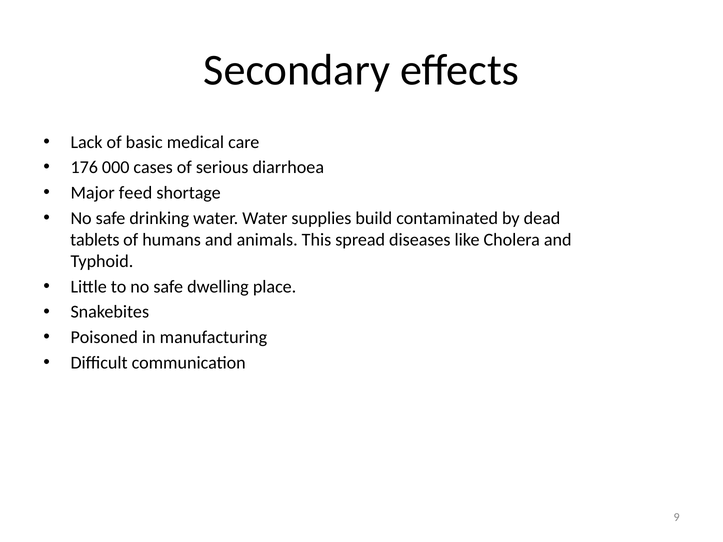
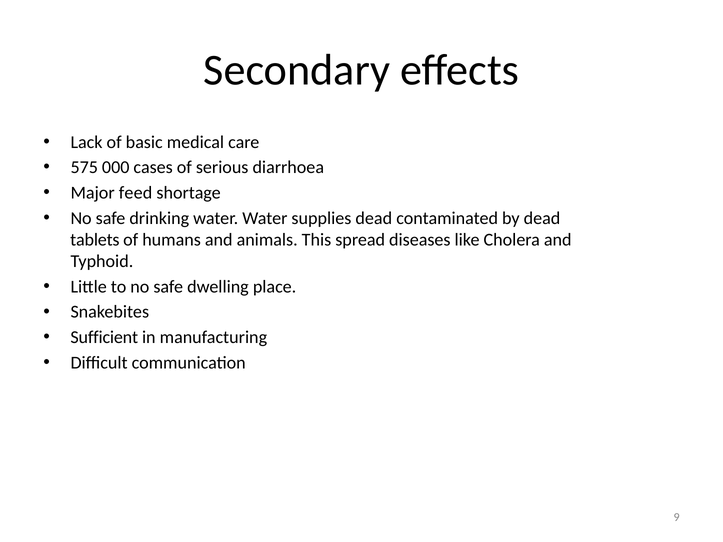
176: 176 -> 575 (84, 168)
supplies build: build -> dead (374, 218)
Poisoned: Poisoned -> Sufficient (104, 337)
